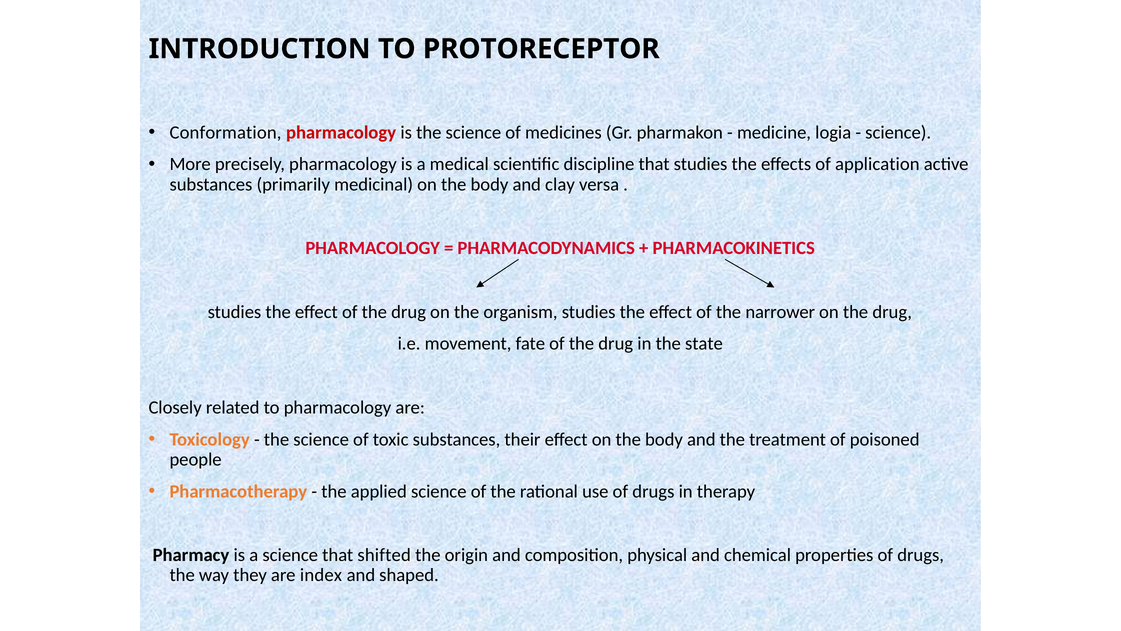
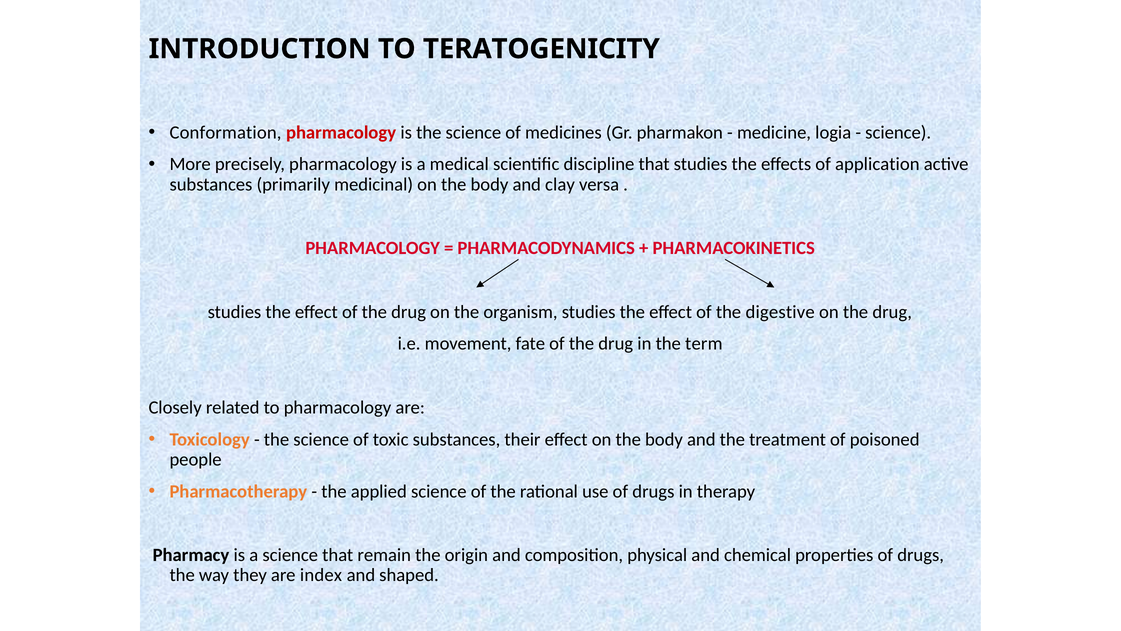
PROTORECEPTOR: PROTORECEPTOR -> TERATOGENICITY (541, 49)
narrower: narrower -> digestive (780, 312)
state: state -> term (704, 344)
shifted: shifted -> remain (384, 555)
